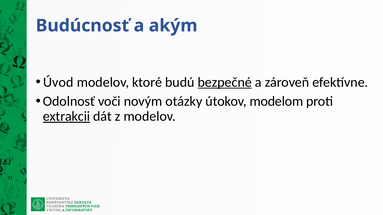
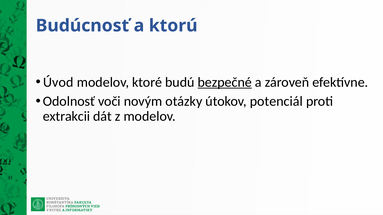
akým: akým -> ktorú (173, 26)
modelom: modelom -> potenciál (276, 101)
extrakcii underline: present -> none (66, 117)
